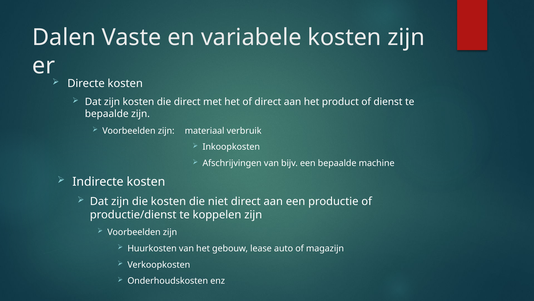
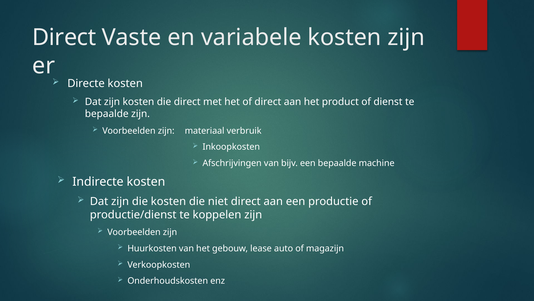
Dalen: Dalen -> Direct (64, 37)
